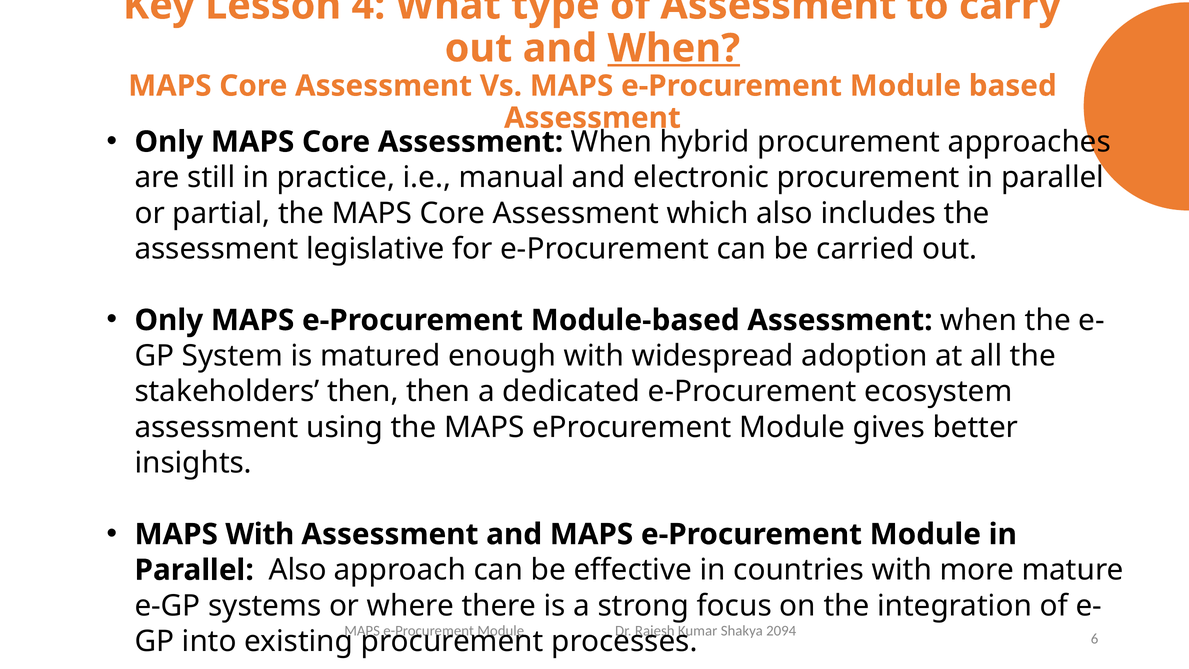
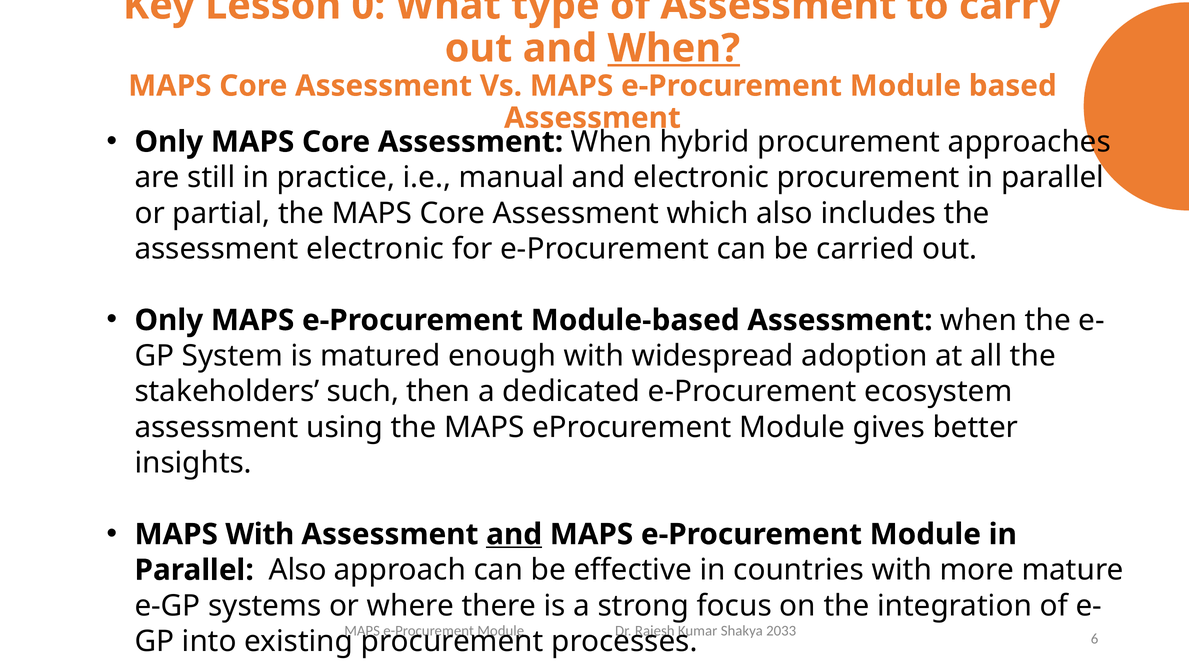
4: 4 -> 0 (368, 5)
legislative: legislative -> electronic (375, 249)
stakeholders then: then -> such (363, 392)
and underline: none -> present (514, 534)
2094: 2094 -> 2033 (781, 631)
